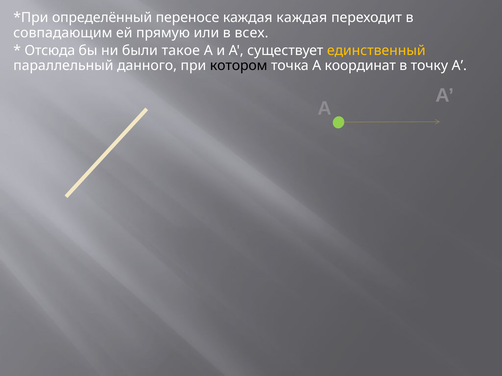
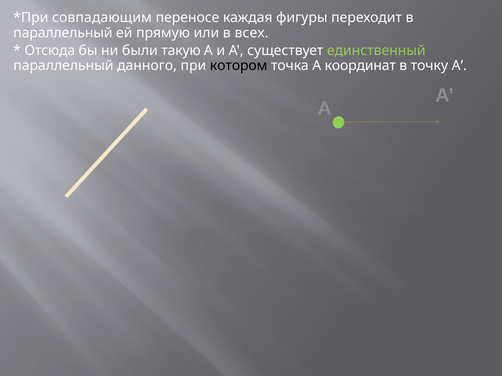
определённый: определённый -> совпадающим (102, 18)
каждая каждая: каждая -> фигуры (302, 18)
совпадающим: совпадающим -> параллельный (63, 33)
такое: такое -> такую (181, 51)
единственный colour: yellow -> light green (376, 51)
